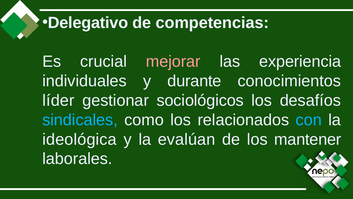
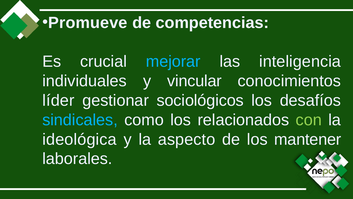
Delegativo: Delegativo -> Promueve (88, 23)
mejorar colour: pink -> light blue (173, 61)
experiencia: experiencia -> inteligencia (300, 61)
durante: durante -> vincular (194, 81)
con colour: light blue -> light green (309, 120)
evalúan: evalúan -> aspecto (187, 139)
